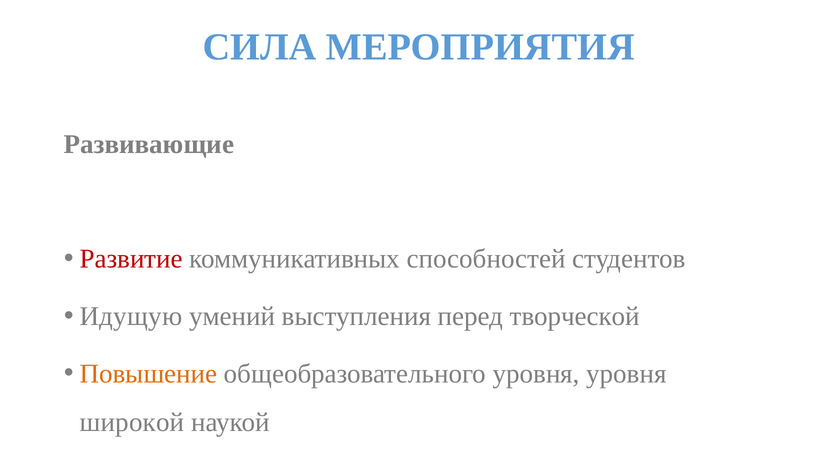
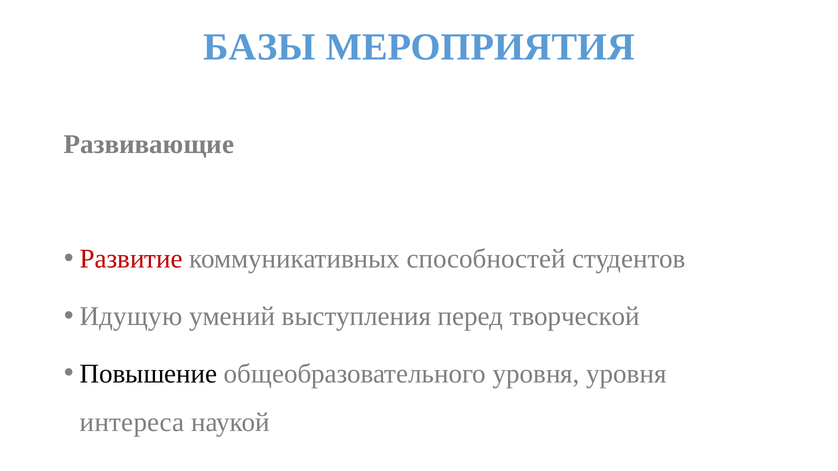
СИЛА: СИЛА -> БАЗЫ (259, 47)
Повышение colour: orange -> black (148, 374)
широкой: широкой -> интереса (132, 423)
